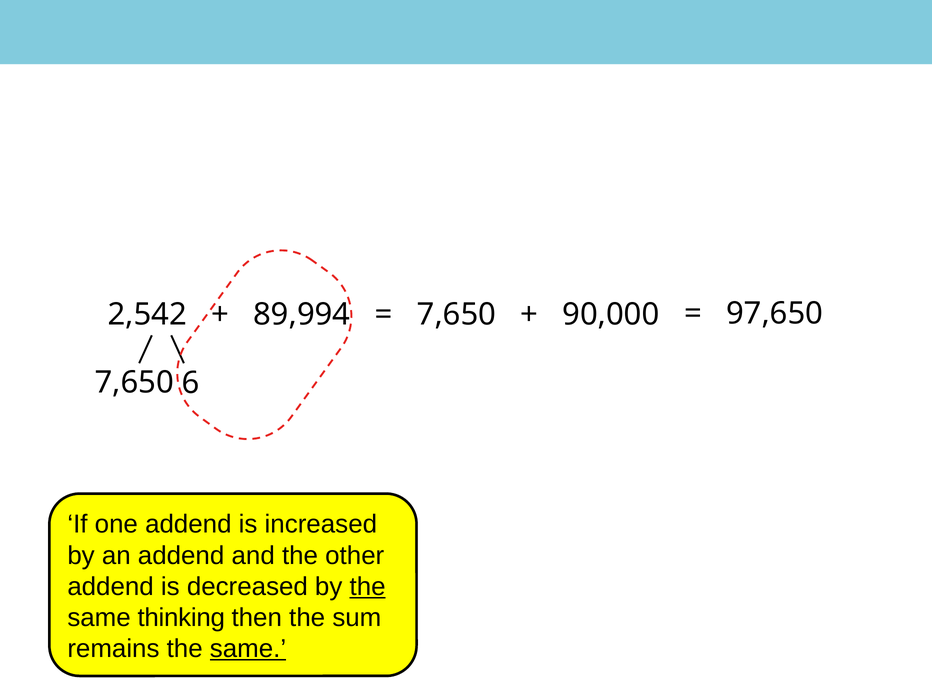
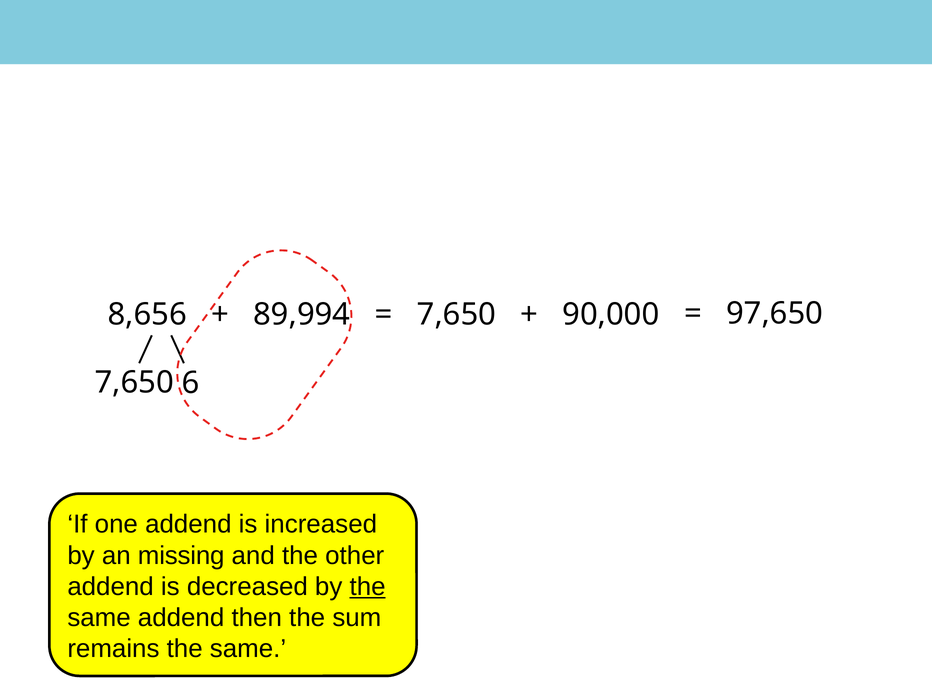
2,542: 2,542 -> 8,656 (147, 314)
an addend: addend -> missing (181, 555)
same thinking: thinking -> addend (181, 618)
same underline: present -> none (248, 649)
